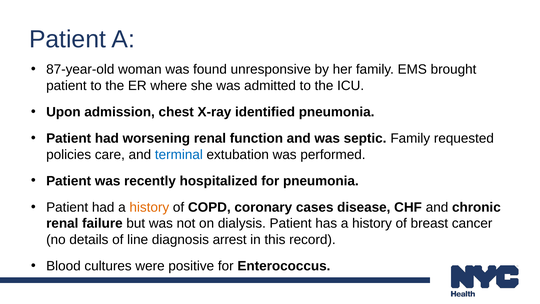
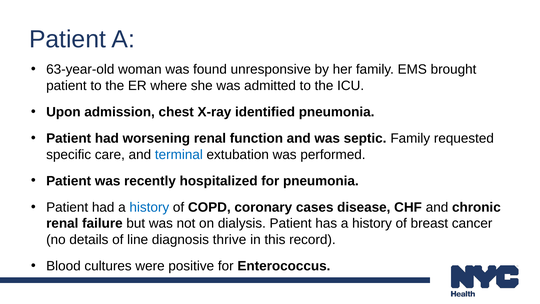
87-year-old: 87-year-old -> 63-year-old (80, 69)
policies: policies -> specific (69, 154)
history colour: orange -> blue (149, 207)
arrest: arrest -> thrive (230, 240)
